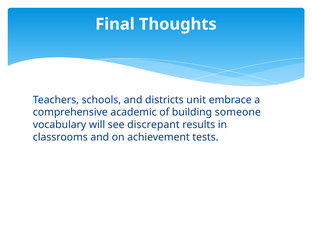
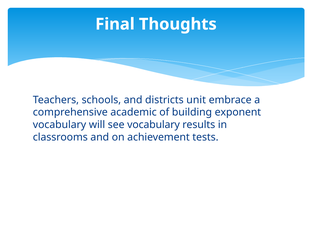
someone: someone -> exponent (238, 112)
see discrepant: discrepant -> vocabulary (154, 125)
